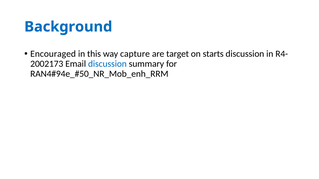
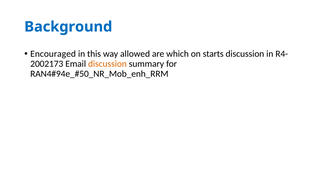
capture: capture -> allowed (135, 54)
target: target -> which (178, 54)
discussion colour: blue -> orange (107, 64)
